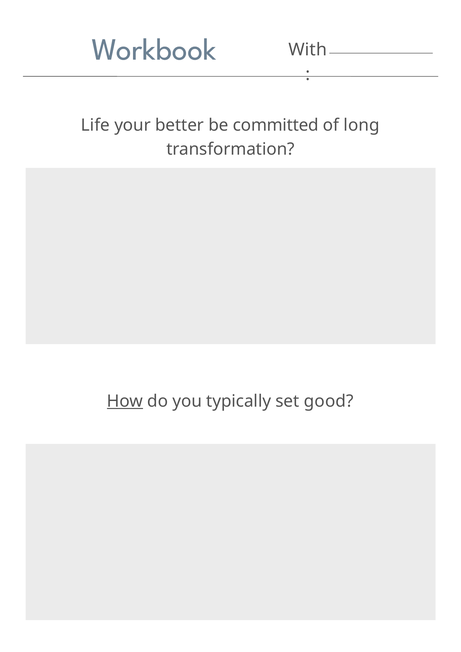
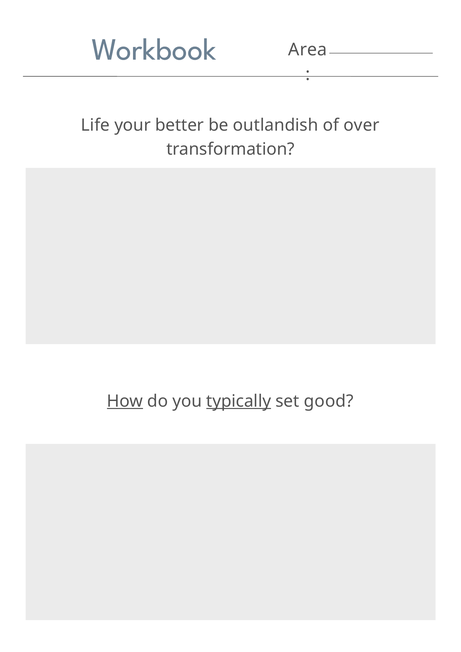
With: With -> Area (308, 50)
committed: committed -> outlandish (276, 125)
long: long -> over (362, 125)
typically underline: none -> present (239, 401)
